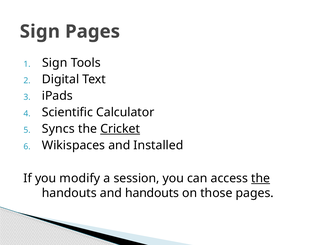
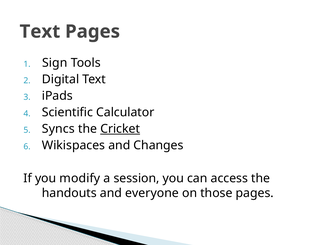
Sign: Sign -> Text (40, 32)
Installed: Installed -> Changes (158, 146)
the underline: present -> none (261, 179)
and handouts: handouts -> everyone (152, 193)
